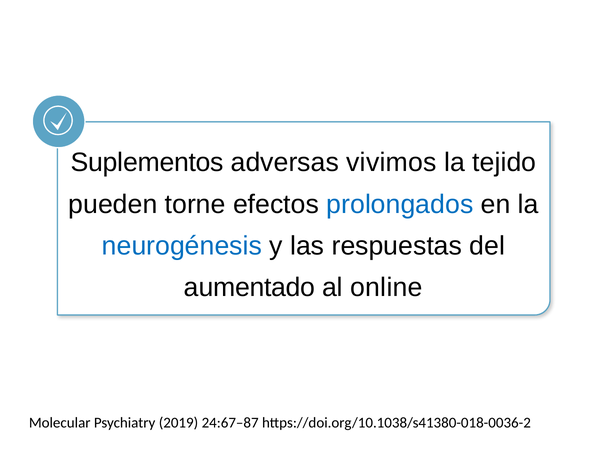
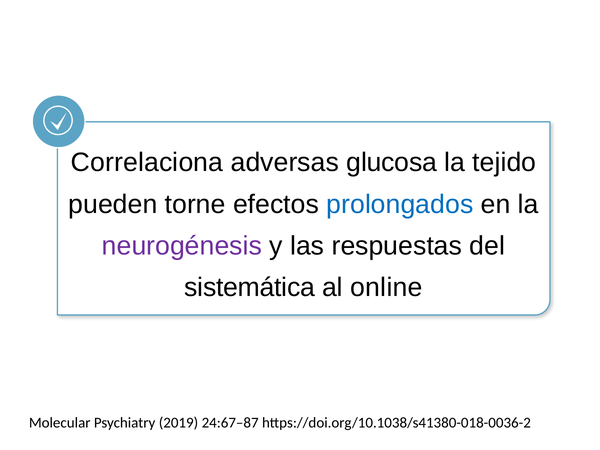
Suplementos: Suplementos -> Correlaciona (147, 163)
vivimos: vivimos -> glucosa (392, 163)
neurogénesis colour: blue -> purple (182, 246)
aumentado: aumentado -> sistemática (250, 287)
